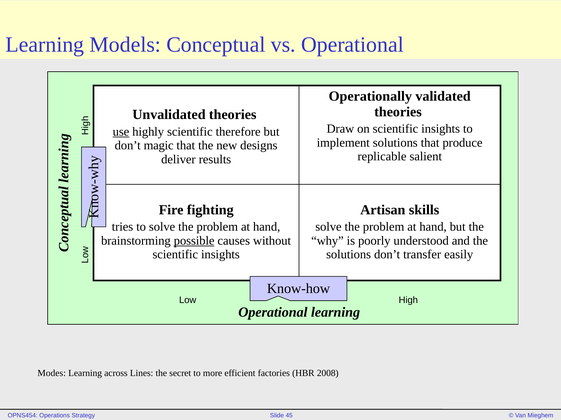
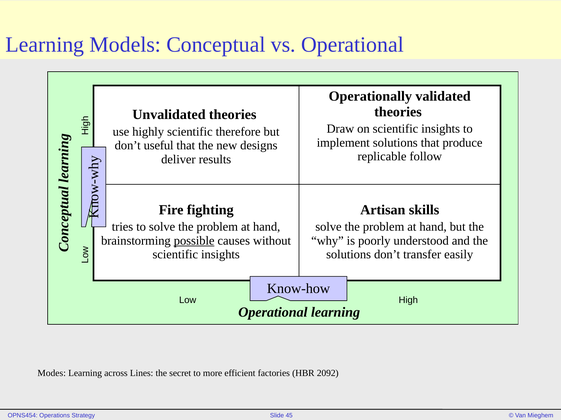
use underline: present -> none (121, 132)
magic: magic -> useful (159, 146)
salient: salient -> follow (426, 157)
2008: 2008 -> 2092 (328, 374)
